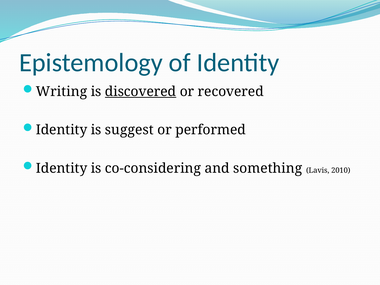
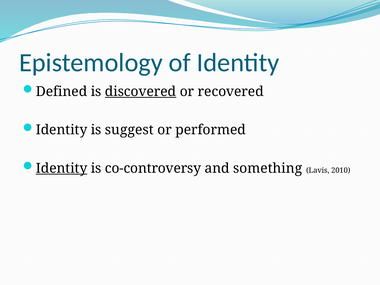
Writing: Writing -> Defined (62, 92)
Identity underline: none -> present (62, 168)
co-considering: co-considering -> co-controversy (153, 168)
